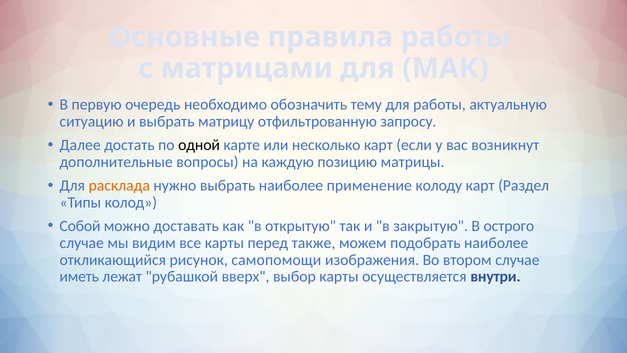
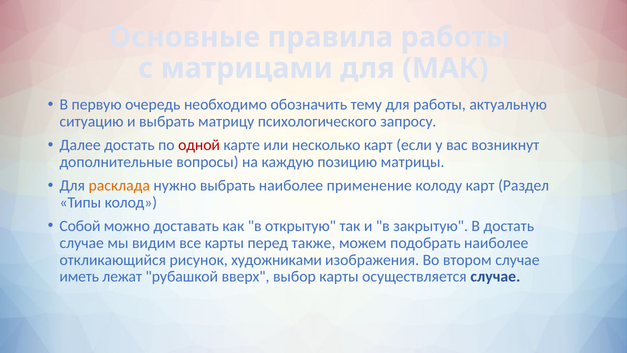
отфильтрованную: отфильтрованную -> психологического (317, 122)
одной colour: black -> red (199, 145)
В острого: острого -> достать (509, 226)
самопомощи: самопомощи -> художниками (277, 260)
осуществляется внутри: внутри -> случае (495, 277)
